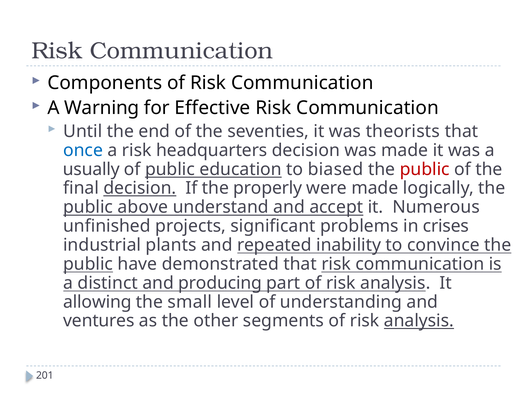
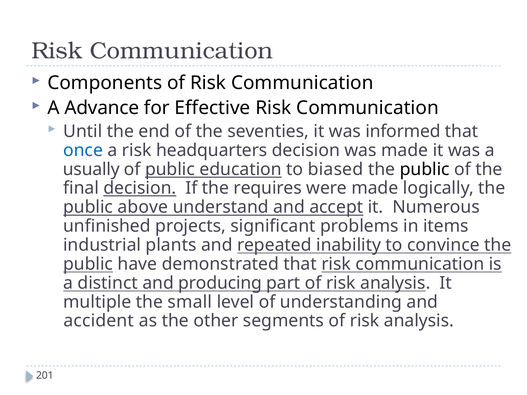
Warning: Warning -> Advance (102, 108)
theorists: theorists -> informed (403, 131)
public colour: red -> black (425, 169)
properly: properly -> requires (268, 188)
crises: crises -> items (446, 226)
allowing: allowing -> multiple (97, 302)
ventures: ventures -> accident (99, 321)
analysis underline: present -> none (419, 321)
